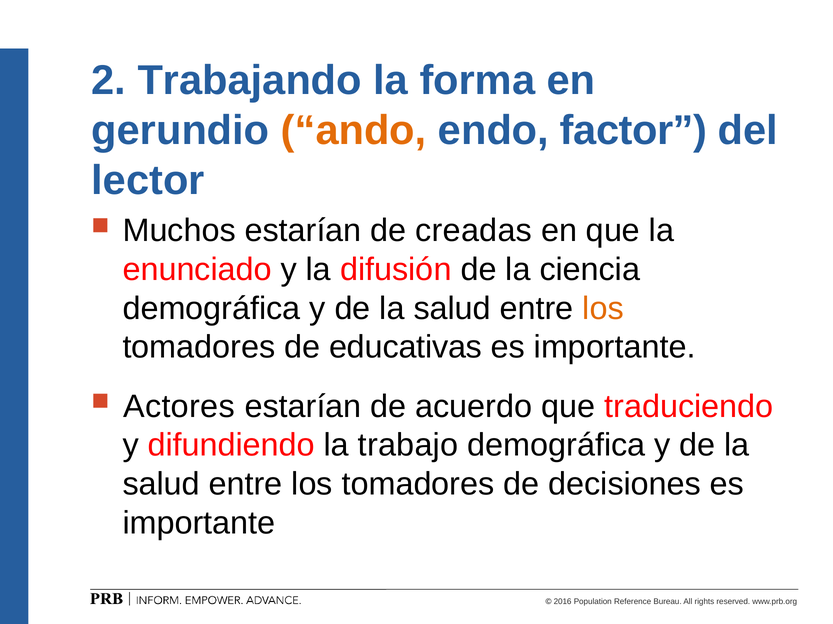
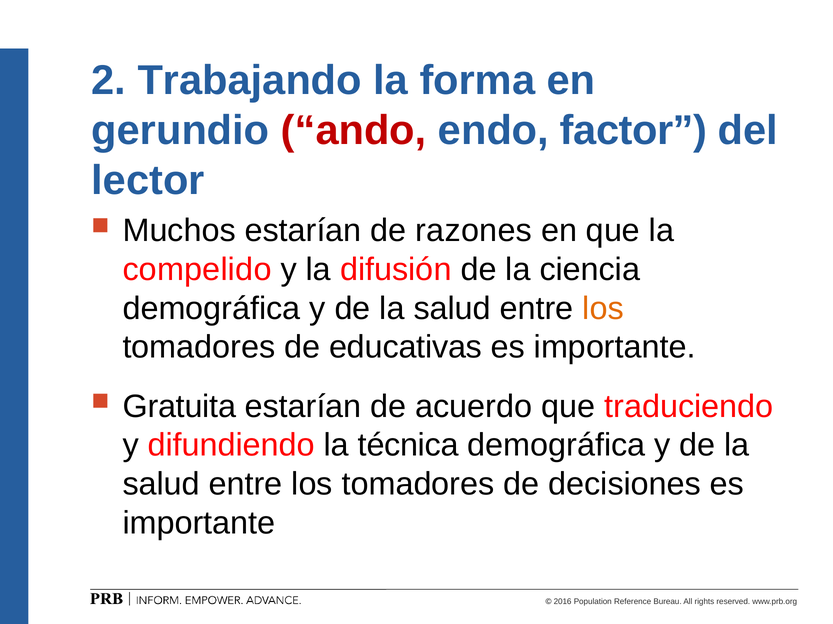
ando colour: orange -> red (354, 131)
creadas: creadas -> razones (474, 231)
enunciado: enunciado -> compelido (197, 270)
Actores: Actores -> Gratuita (179, 407)
trabajo: trabajo -> técnica (408, 446)
